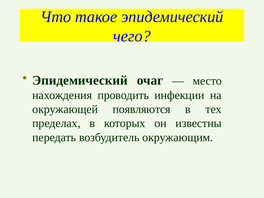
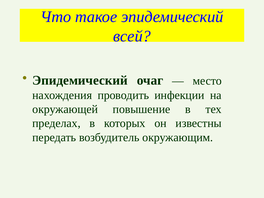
чего: чего -> всей (132, 36)
появляются: появляются -> повышение (142, 109)
